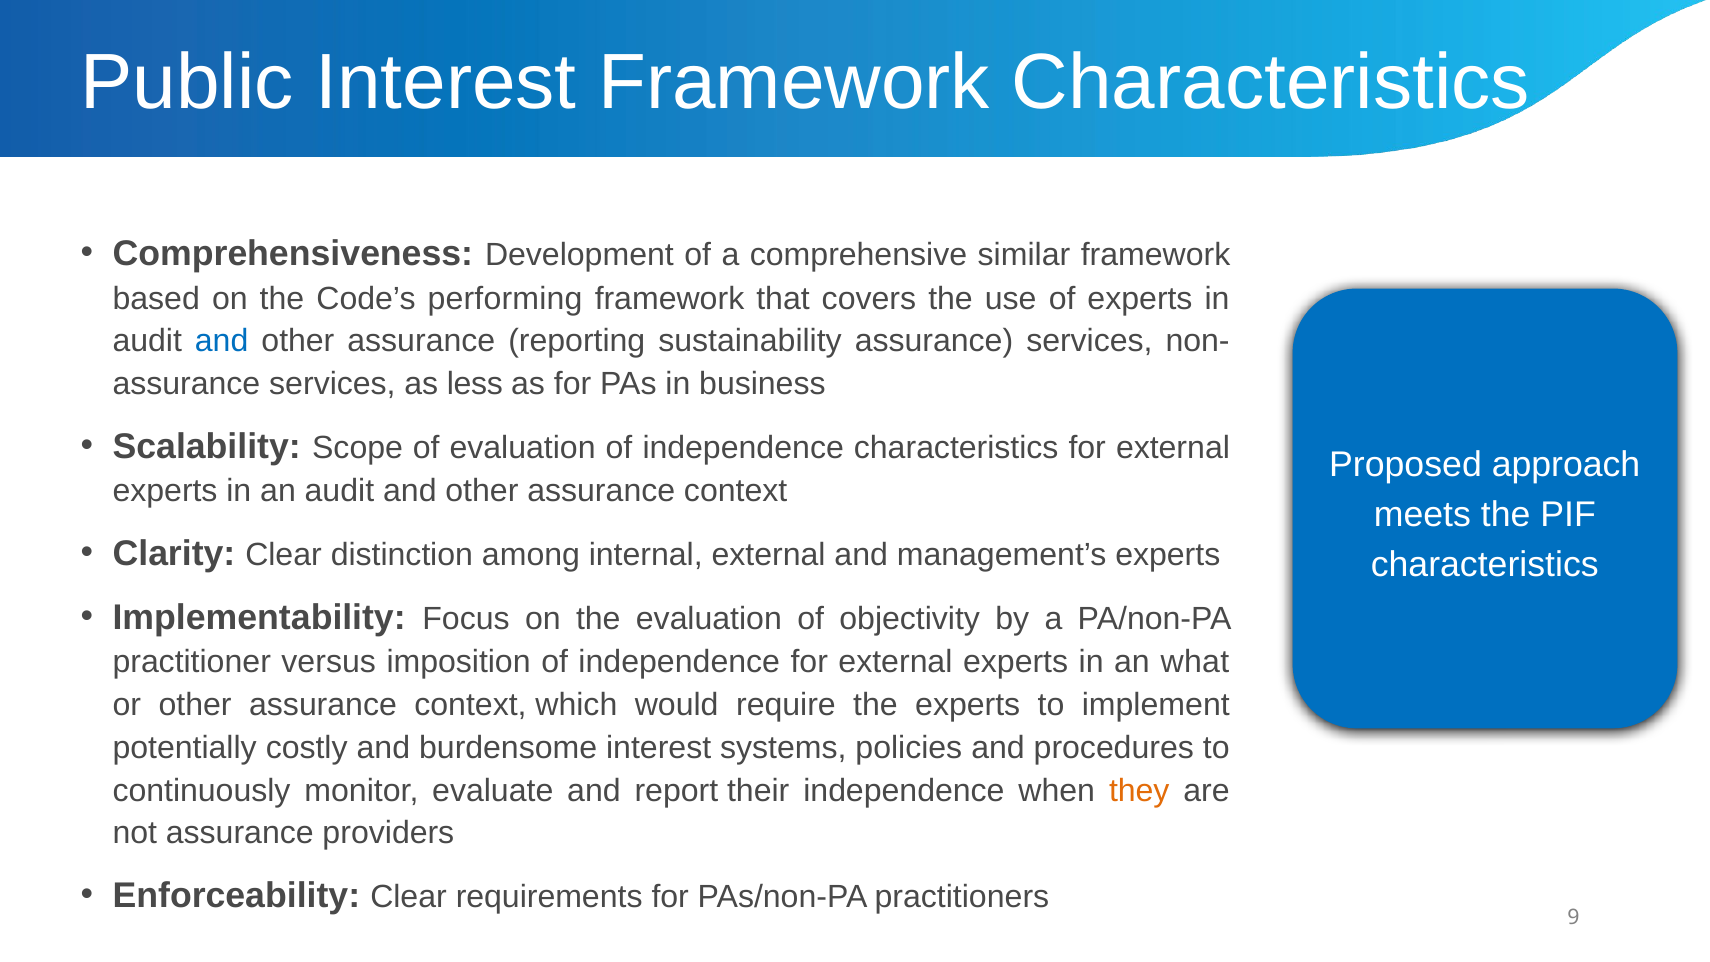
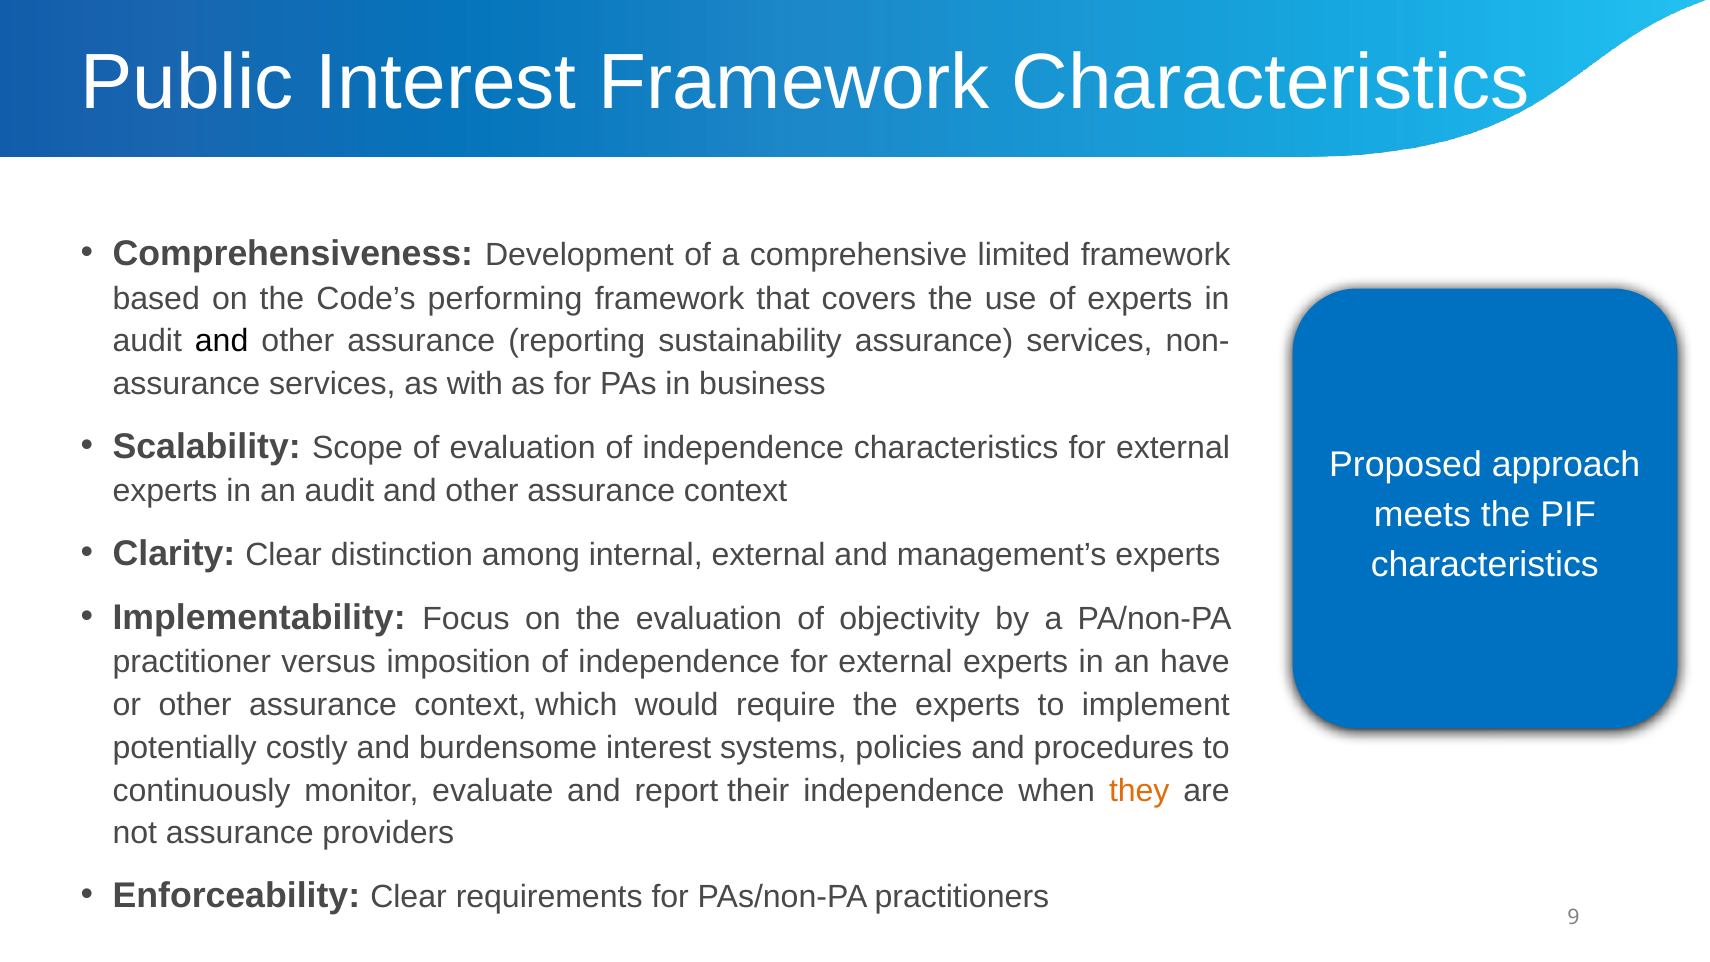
similar: similar -> limited (1024, 255)
and colour: blue -> black (222, 341)
less: less -> with (475, 384)
what: what -> have (1195, 662)
